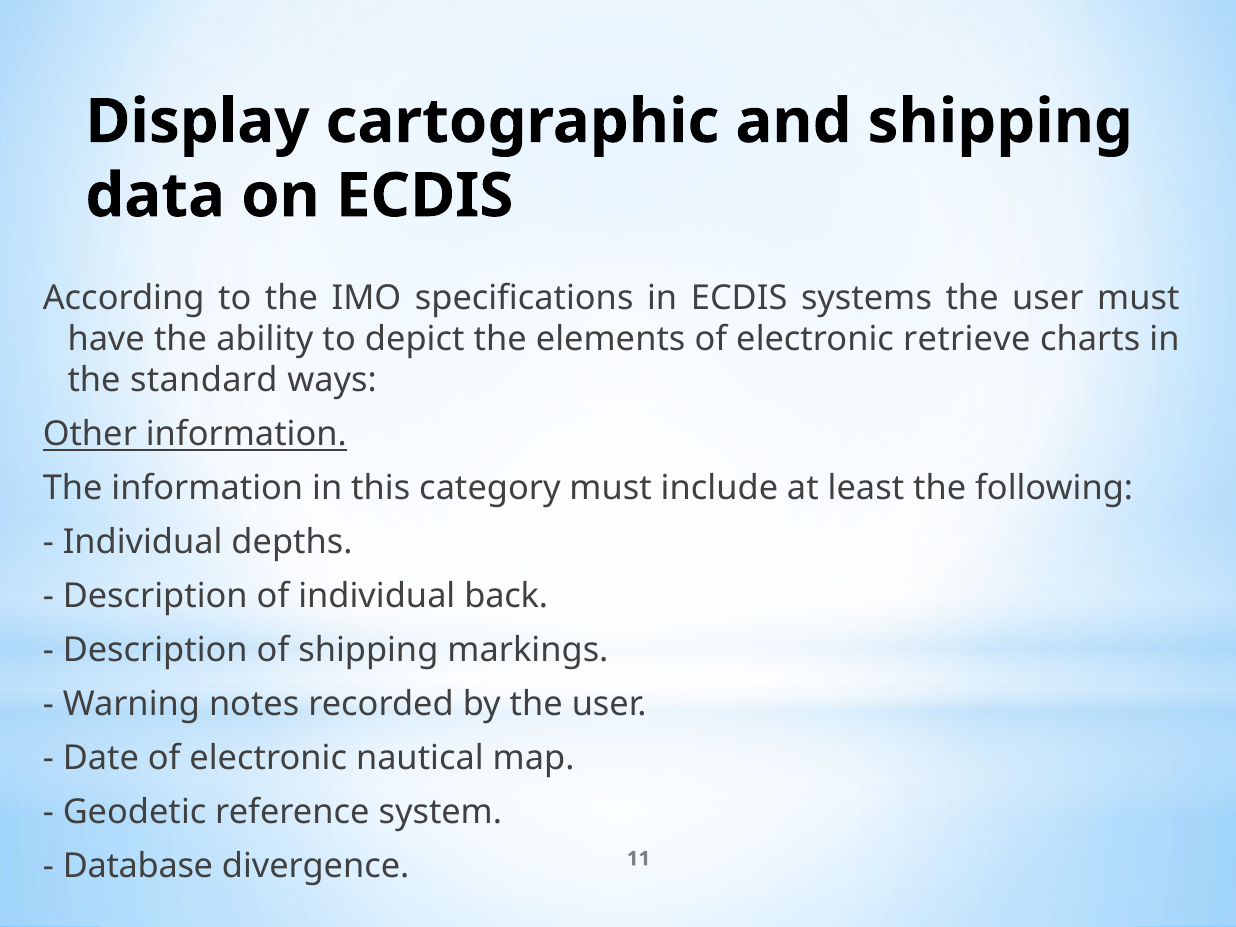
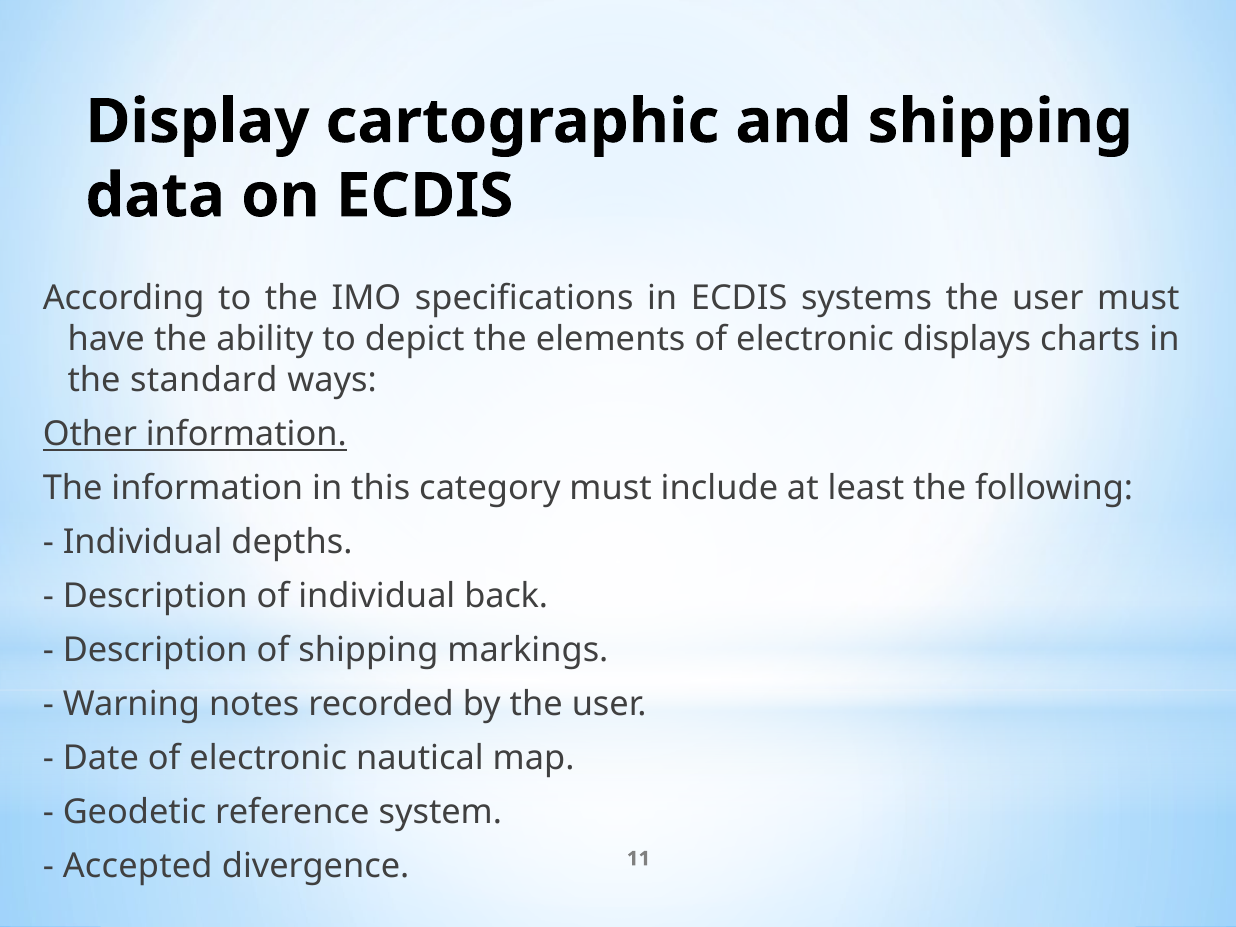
retrieve: retrieve -> displays (967, 339)
Database: Database -> Accepted (138, 866)
